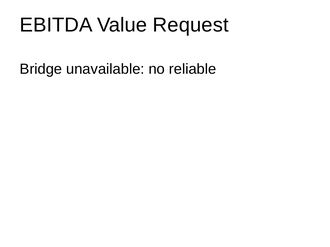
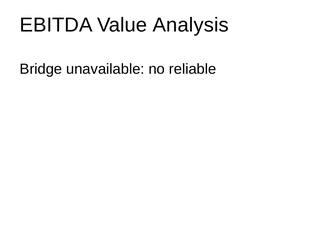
Request: Request -> Analysis (191, 25)
